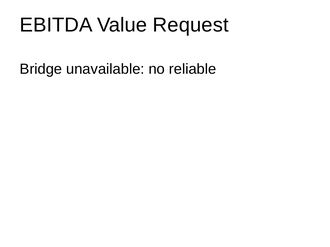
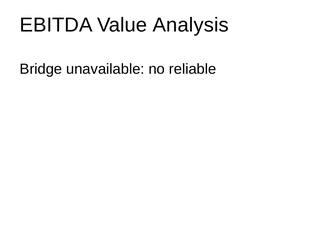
Request: Request -> Analysis (191, 25)
